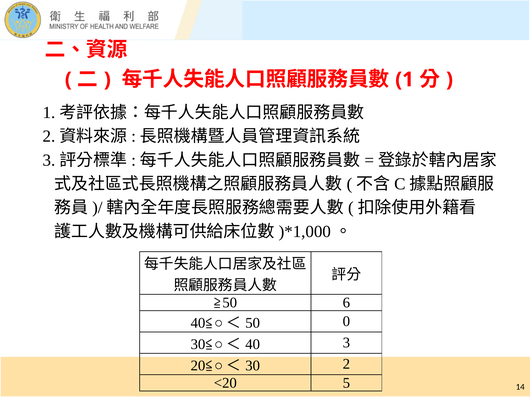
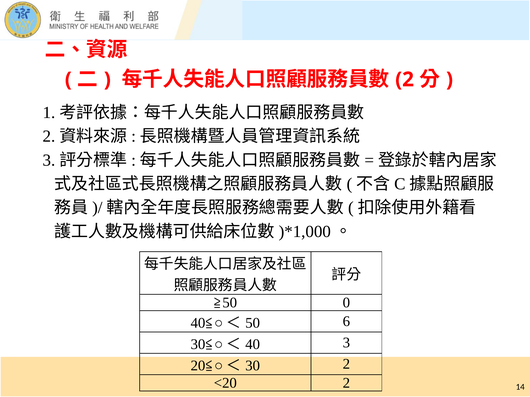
1: 1 -> 2 (405, 80)
6: 6 -> 0 (346, 303)
0: 0 -> 6 (346, 322)
<20 5: 5 -> 2 (346, 383)
